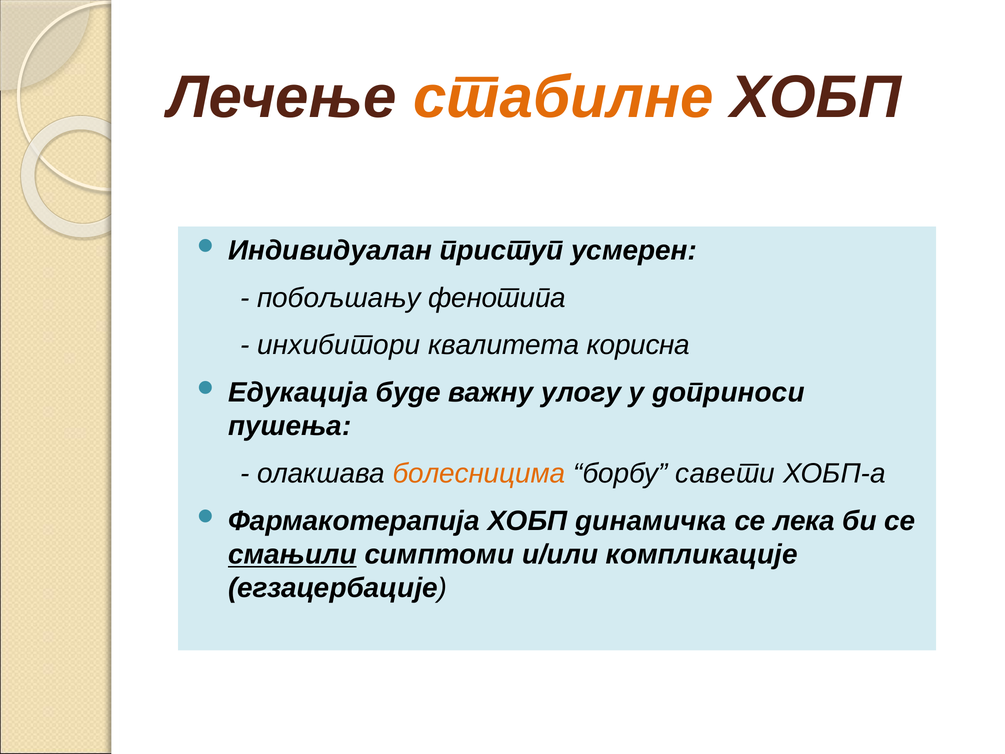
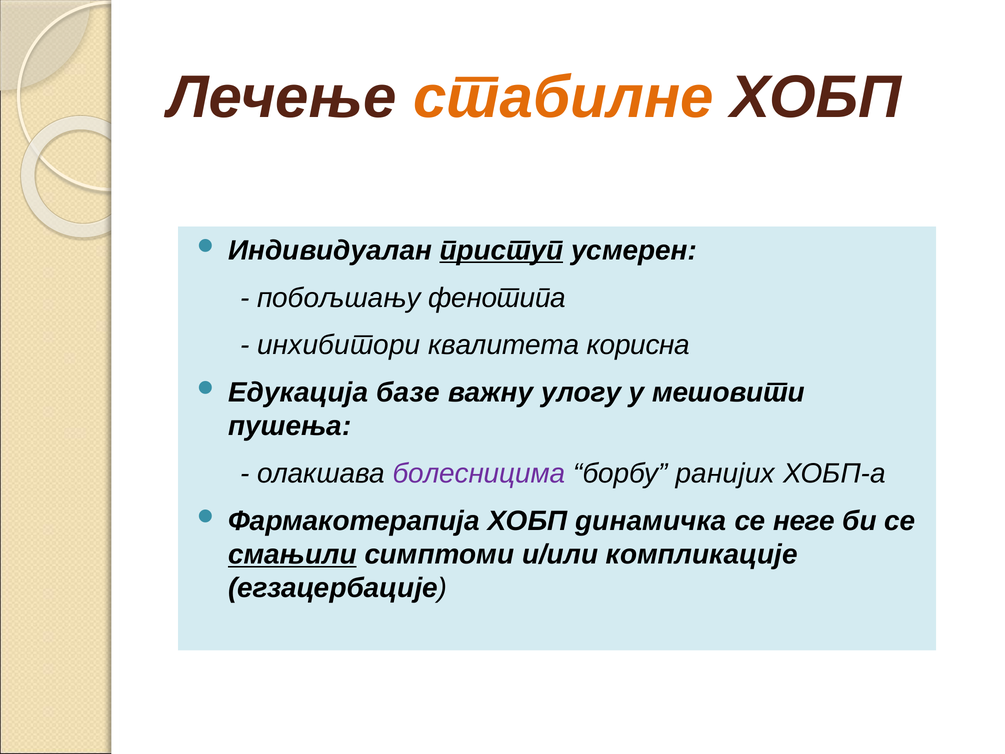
приступ underline: none -> present (502, 250)
буде: буде -> базе (408, 393)
доприноси: доприноси -> мешовити (728, 393)
болесницима colour: orange -> purple (479, 474)
савети: савети -> ранијих (725, 474)
лека: лека -> неге (804, 521)
